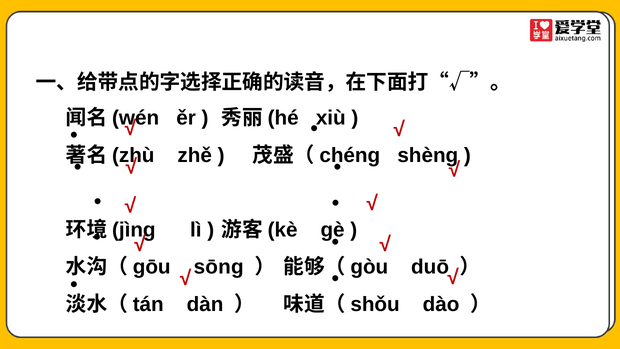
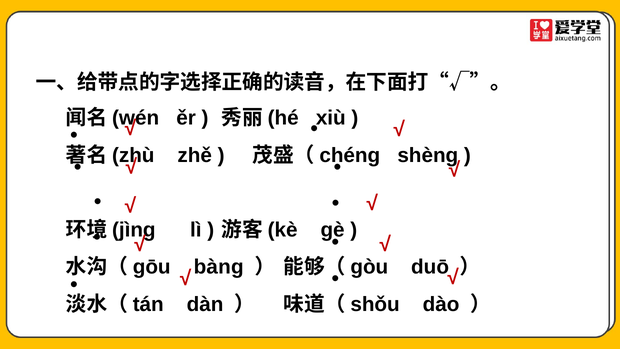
sōnɡ: sōnɡ -> bànɡ (219, 267)
